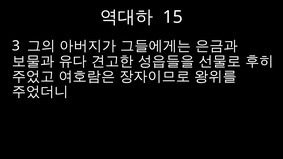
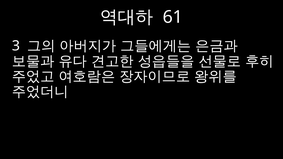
15: 15 -> 61 (173, 17)
